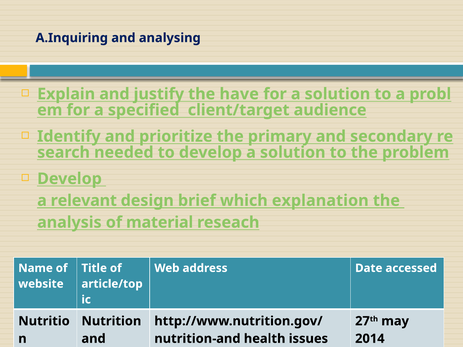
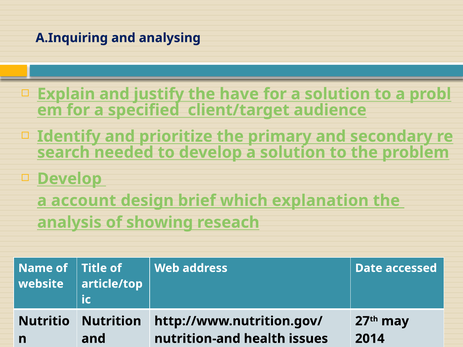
relevant: relevant -> account (84, 201)
material: material -> showing (160, 223)
